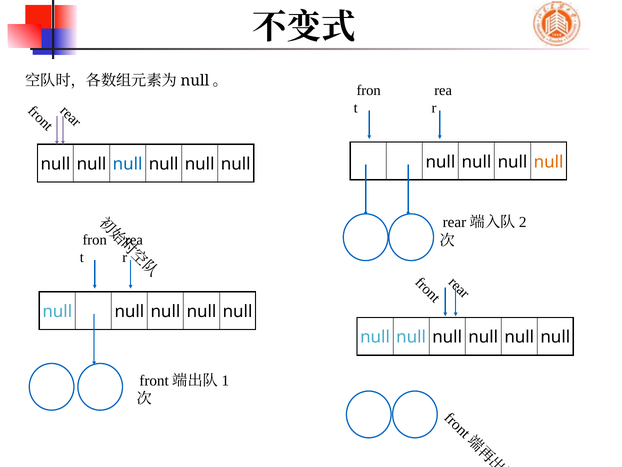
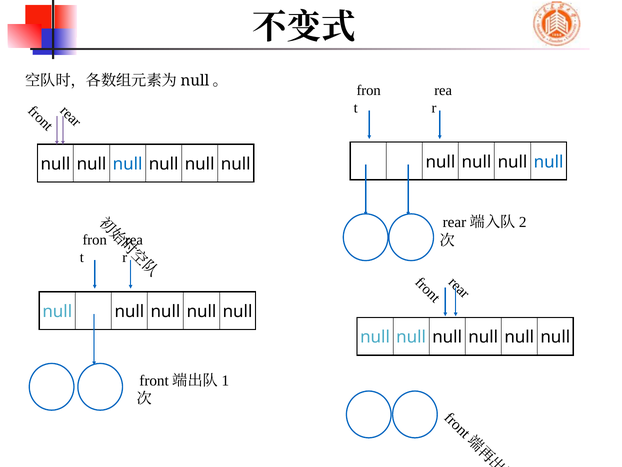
null colour: orange -> blue (549, 162)
